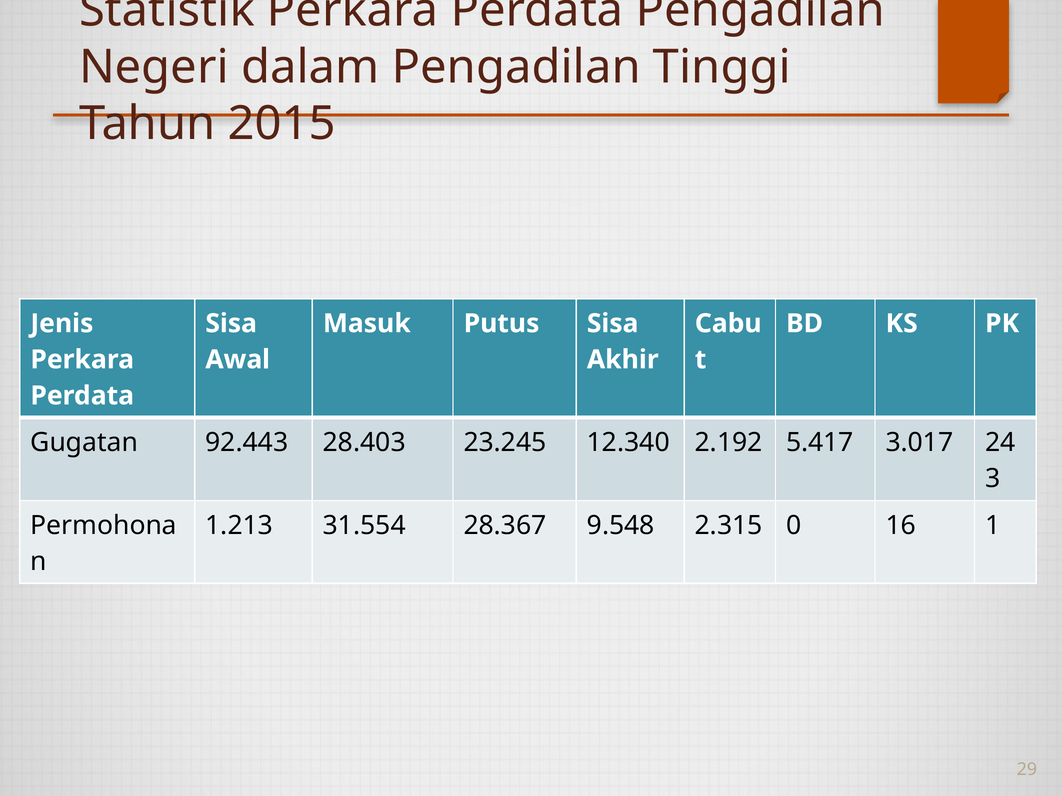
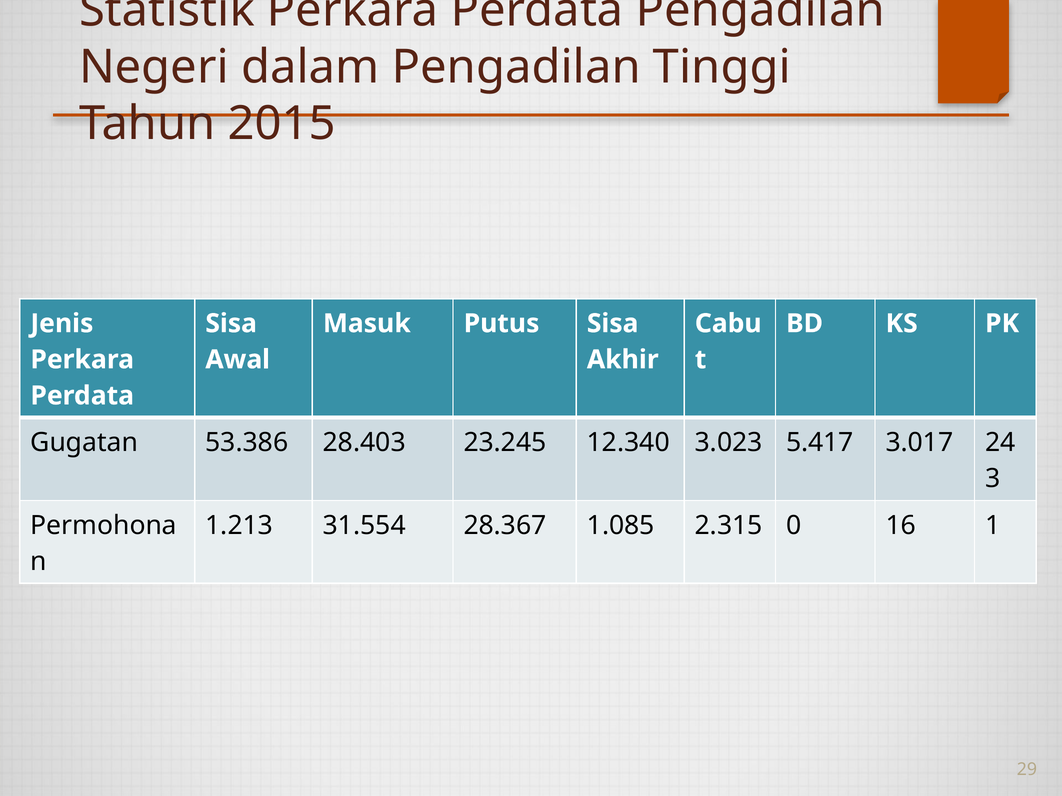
92.443: 92.443 -> 53.386 (247, 443)
2.192: 2.192 -> 3.023 (729, 443)
9.548: 9.548 -> 1.085 (621, 526)
